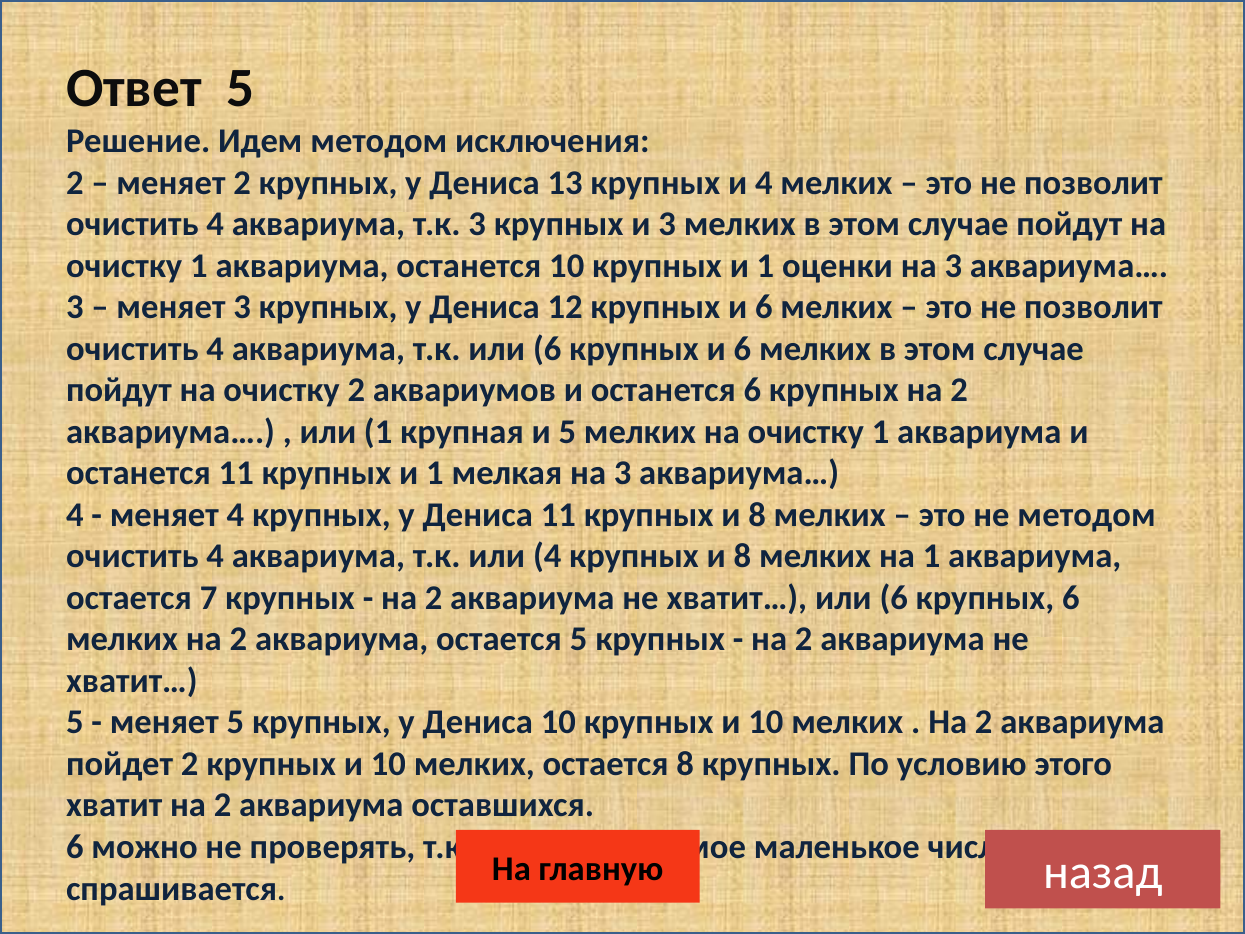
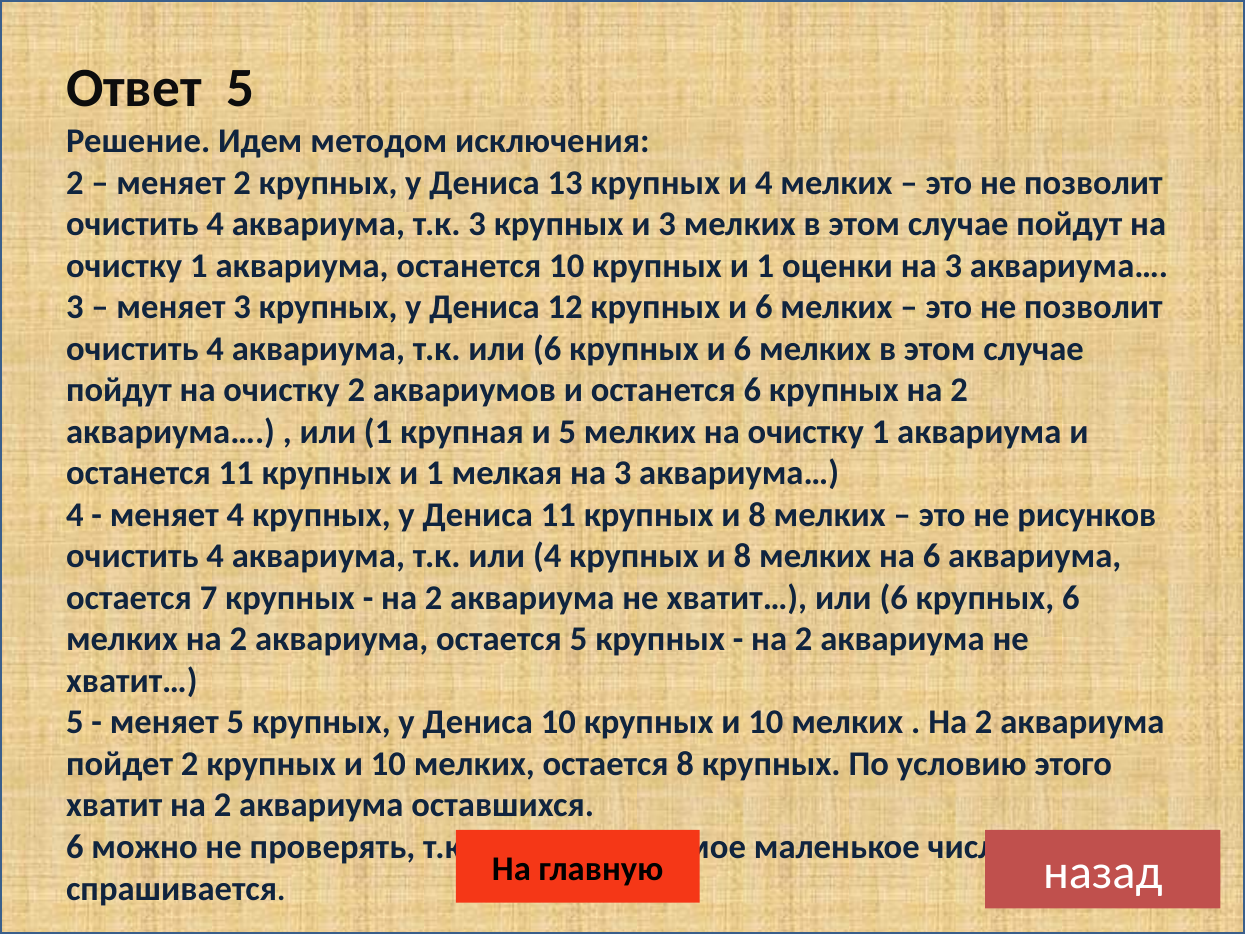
не методом: методом -> рисунков (1087, 515)
на 1: 1 -> 6 (932, 556)
